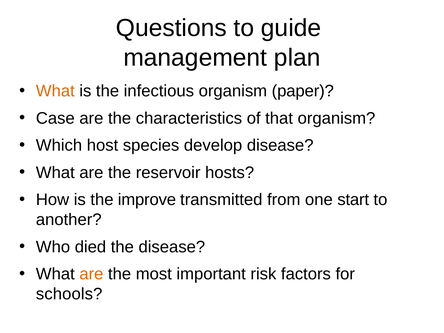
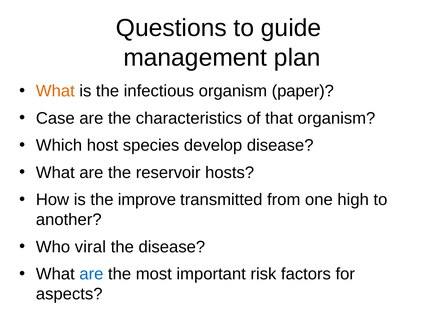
start: start -> high (353, 200)
died: died -> viral (90, 247)
are colour: orange -> blue (91, 274)
schools: schools -> aspects (69, 294)
